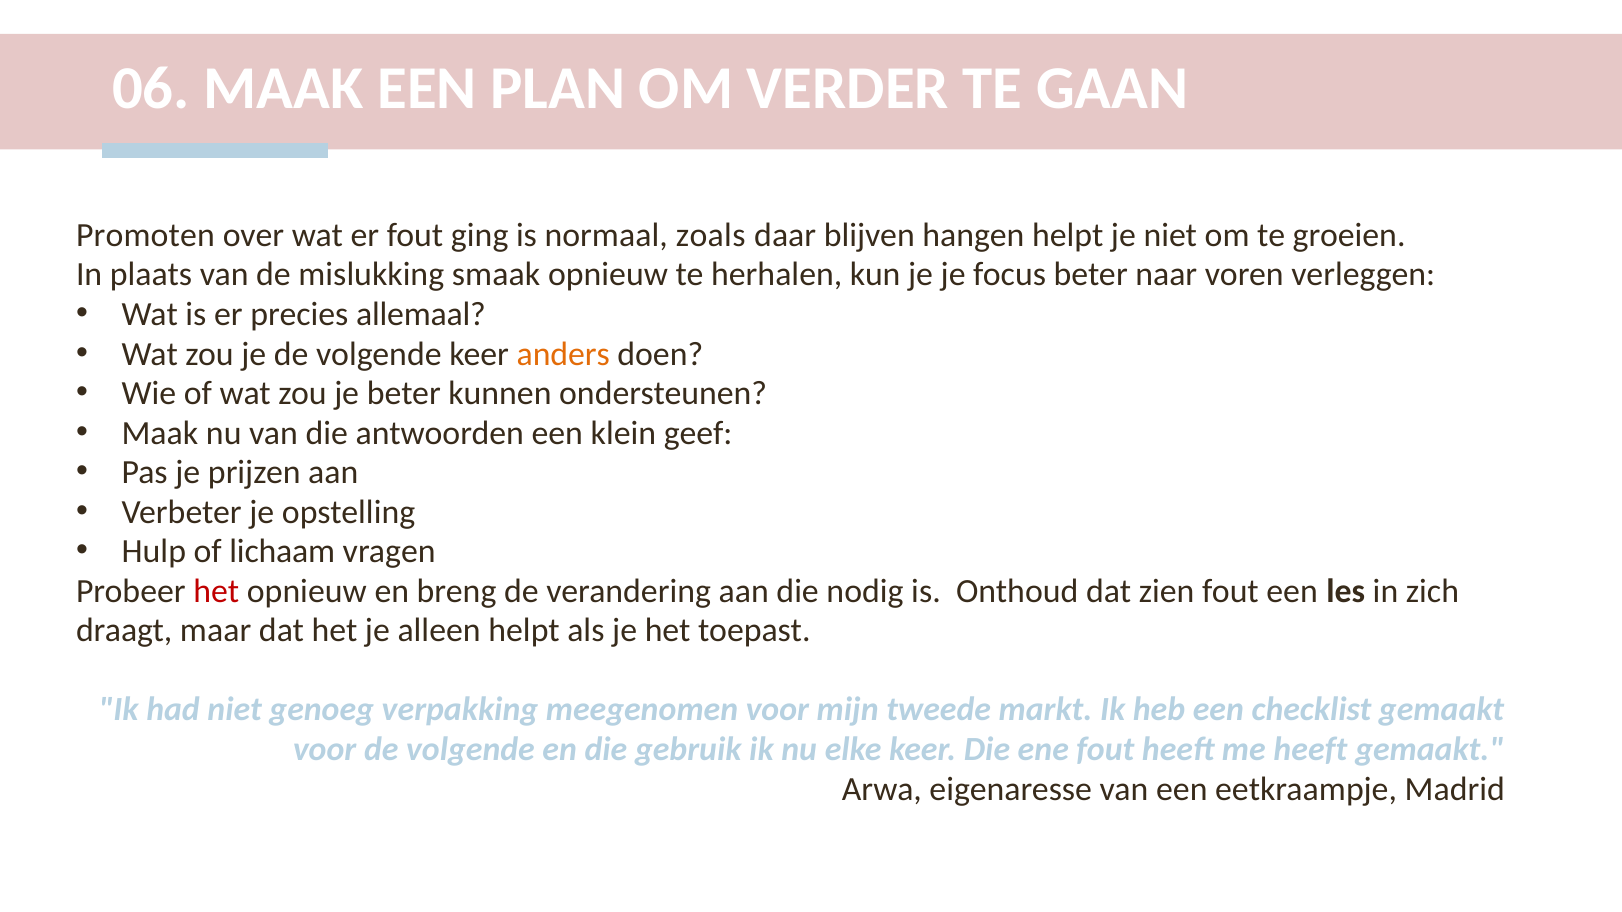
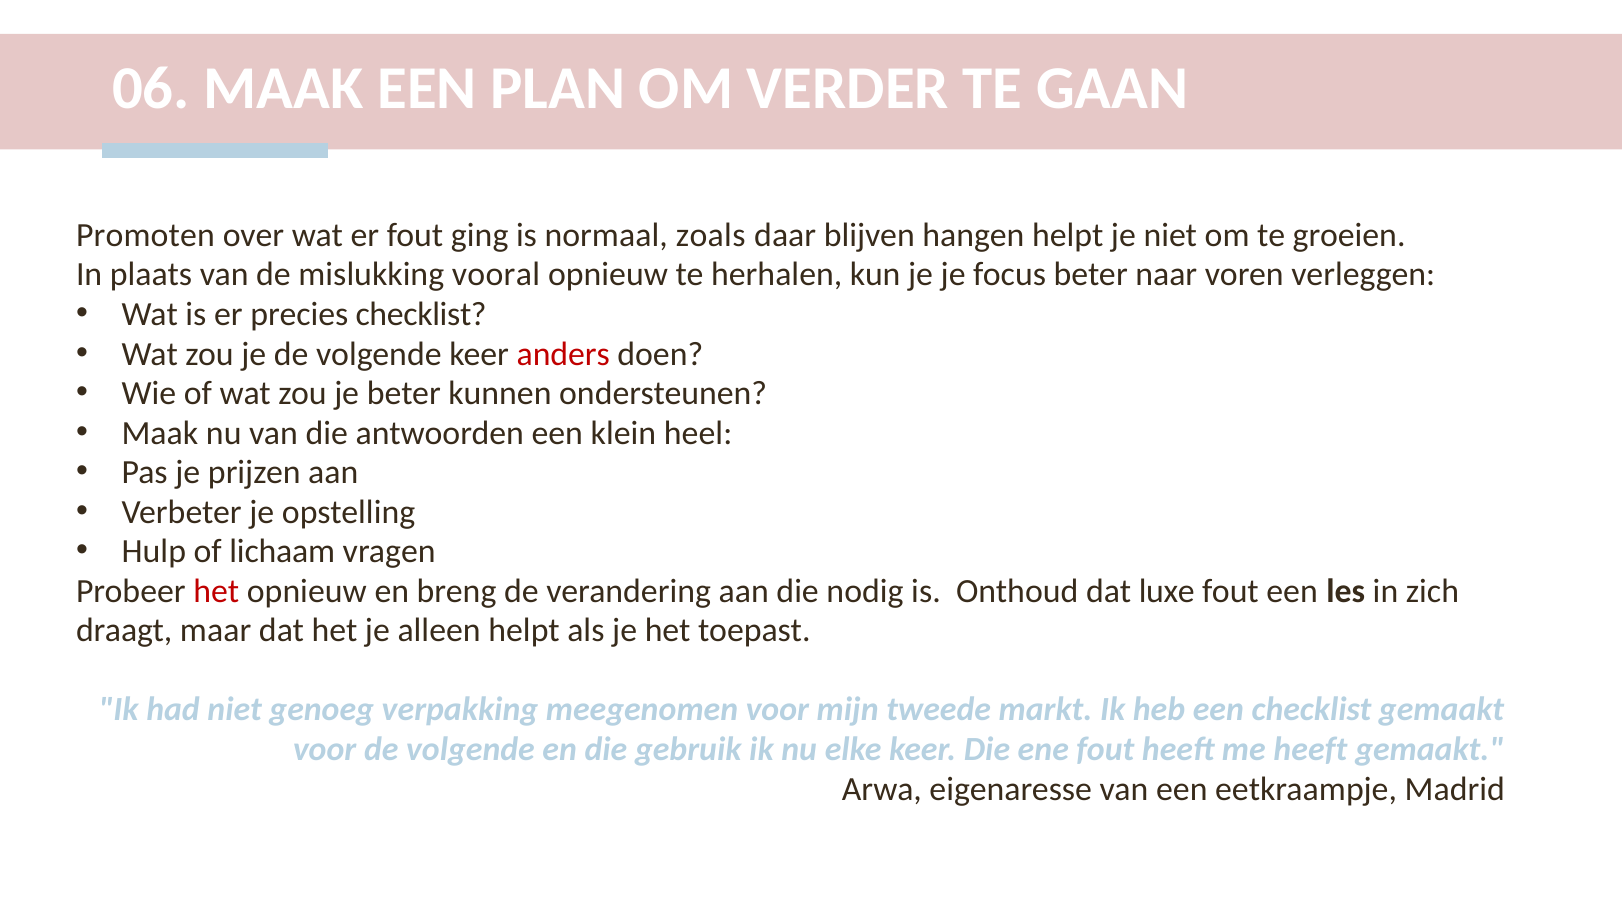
smaak: smaak -> vooral (496, 275)
precies allemaal: allemaal -> checklist (421, 314)
anders colour: orange -> red (563, 354)
geef: geef -> heel (698, 433)
zien: zien -> luxe (1167, 591)
